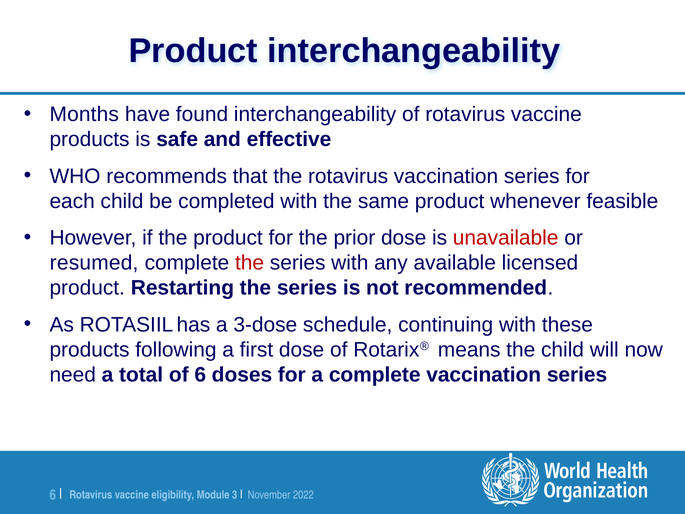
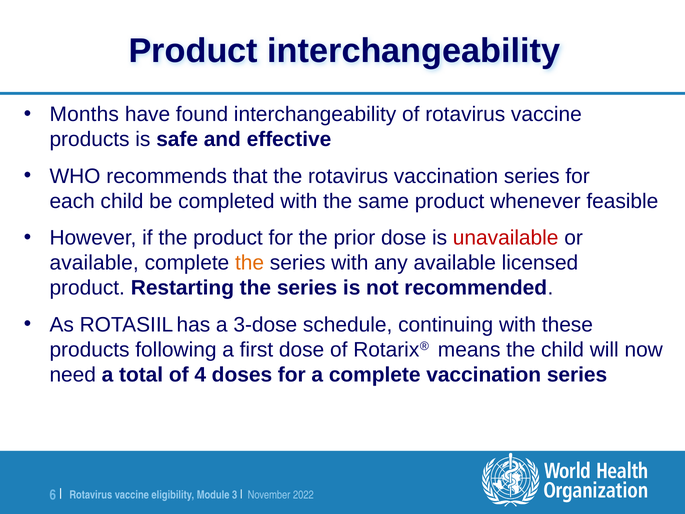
resumed: resumed -> available (94, 263)
the colour: red -> orange (250, 263)
of 6: 6 -> 4 (200, 375)
